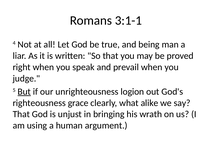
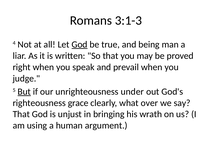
3:1-1: 3:1-1 -> 3:1-3 (128, 21)
God underline: none -> present (80, 44)
logion: logion -> under (132, 92)
alike: alike -> over (149, 103)
